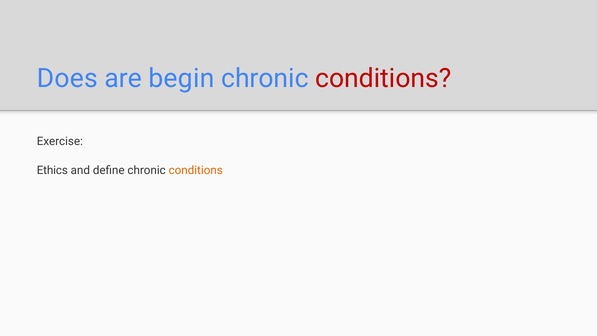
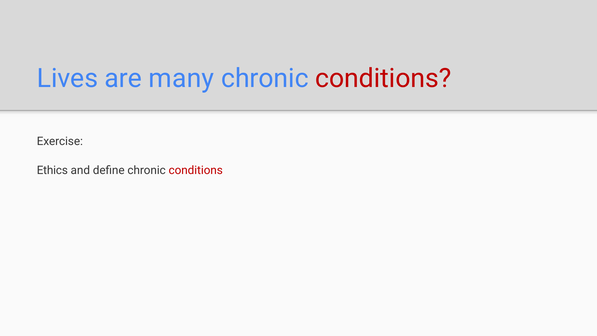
Does: Does -> Lives (67, 78)
begin: begin -> many (181, 78)
conditions colour: orange -> red (196, 170)
